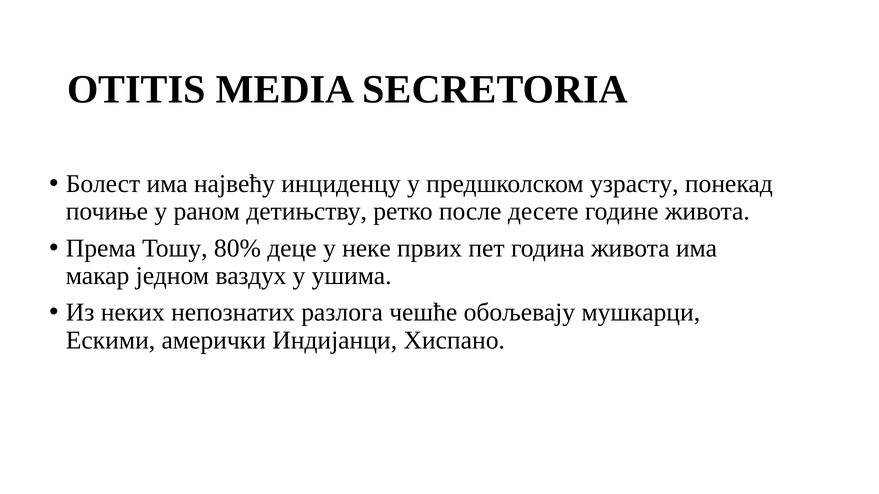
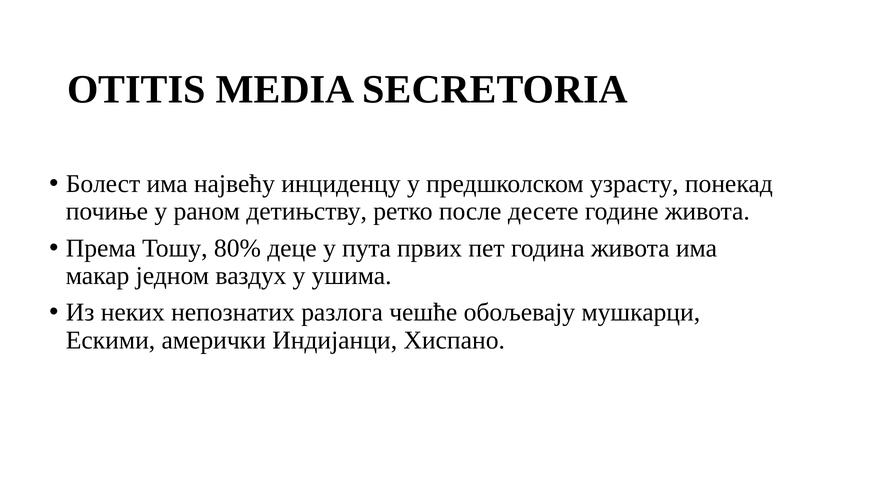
неке: неке -> пута (367, 248)
